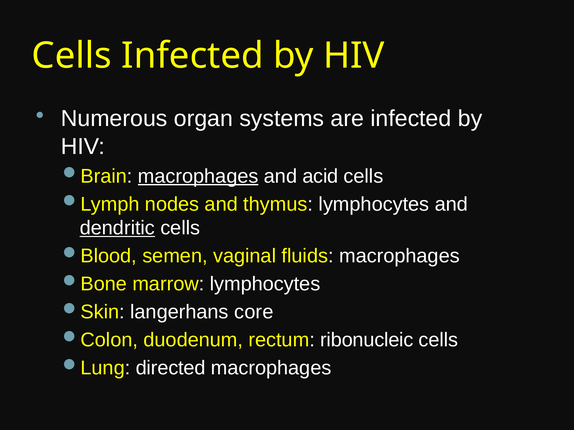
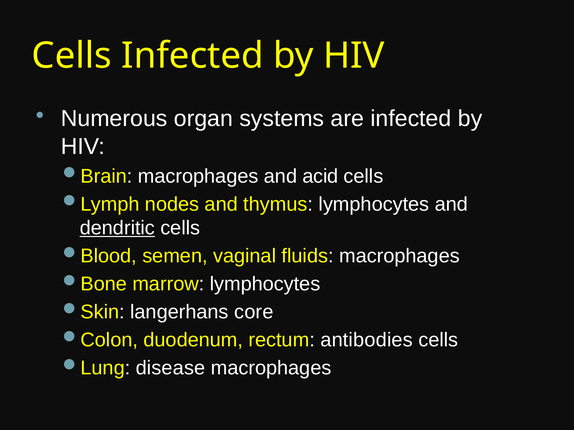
macrophages underline: present -> none (198, 176)
ribonucleic: ribonucleic -> antibodies (367, 340)
directed: directed -> disease (170, 368)
